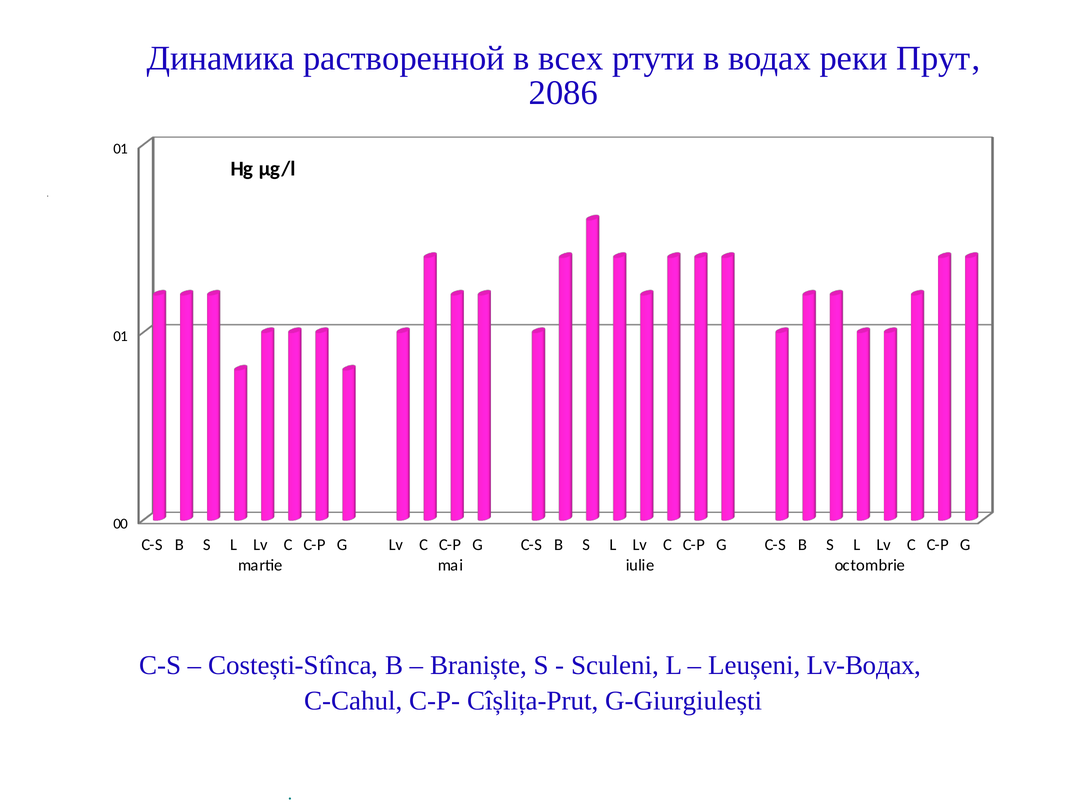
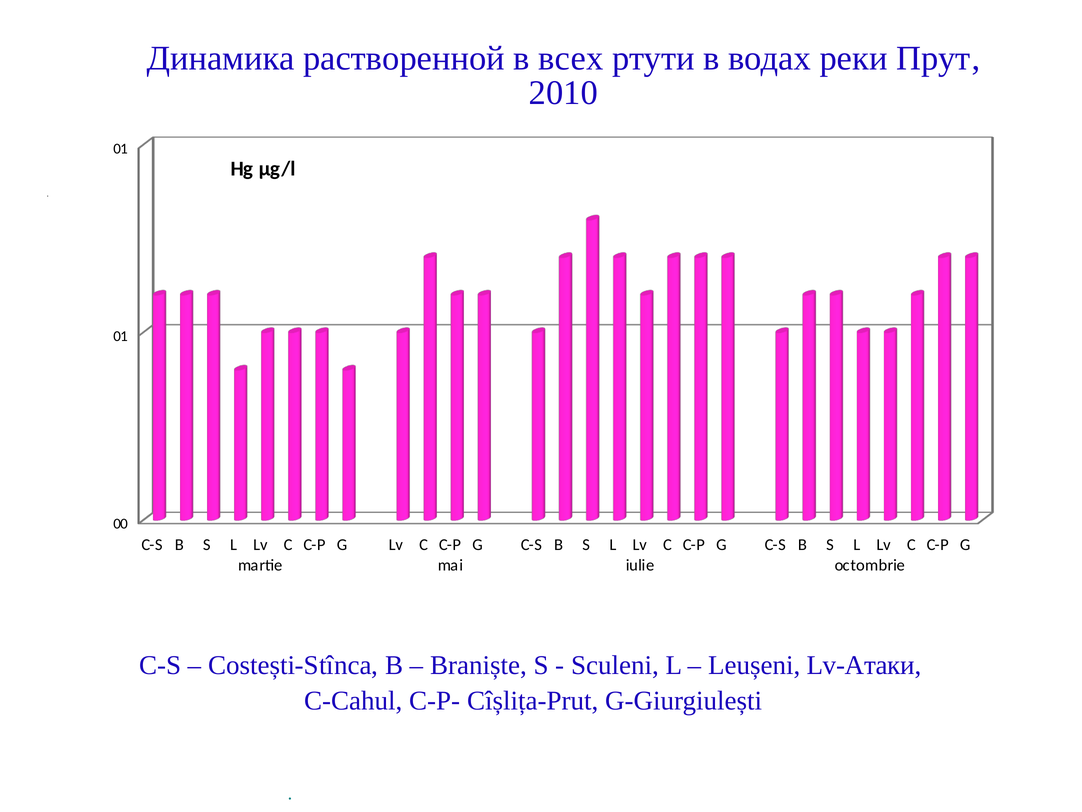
2086: 2086 -> 2010 (563, 93)
Lv-Водах: Lv-Водах -> Lv-Атаки (864, 665)
